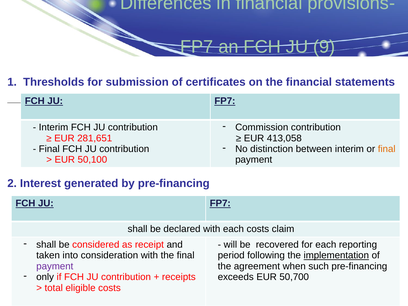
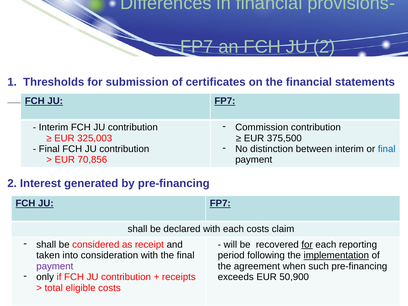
JU 9: 9 -> 2 (324, 47)
281,651: 281,651 -> 325,003 (95, 138)
413,058: 413,058 -> 375,500 (284, 138)
final colour: orange -> blue (387, 149)
50,100: 50,100 -> 70,856 (92, 160)
for underline: none -> present (307, 245)
50,700: 50,700 -> 50,900 (294, 277)
